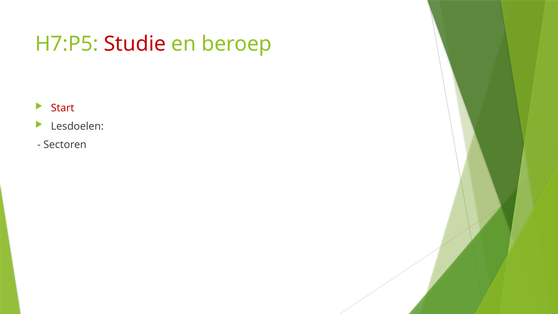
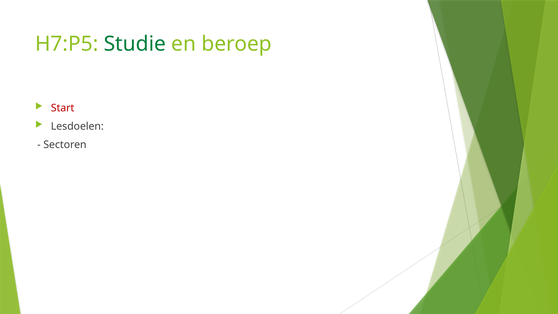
Studie colour: red -> green (135, 44)
